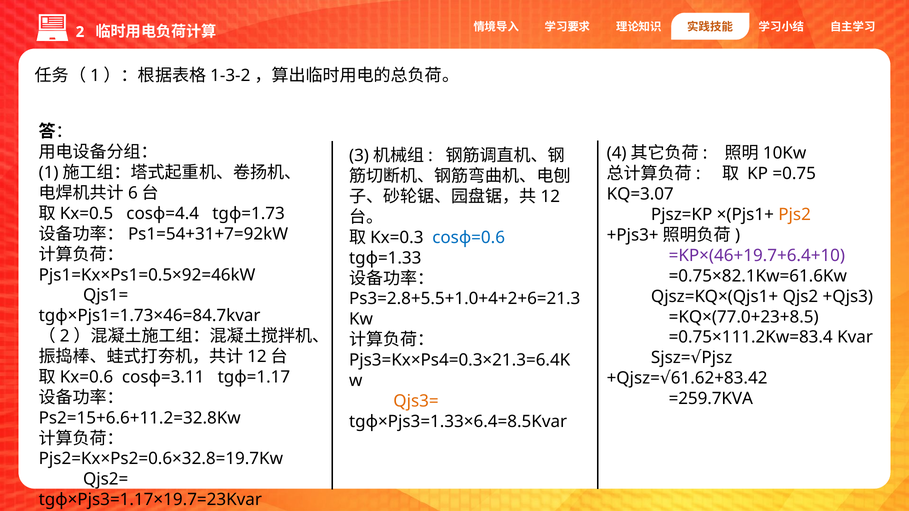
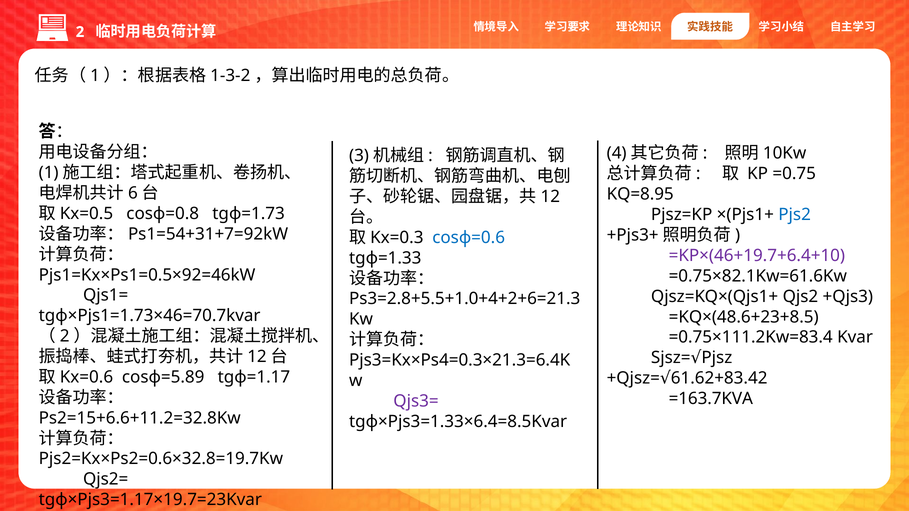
KQ=3.07: KQ=3.07 -> KQ=8.95 (640, 194)
cosφ=4.4: cosφ=4.4 -> cosφ=0.8 (163, 214)
Pjs2 colour: orange -> blue (795, 215)
tgφ×Pjs1=1.73×46=84.7kvar: tgφ×Pjs1=1.73×46=84.7kvar -> tgφ×Pjs1=1.73×46=70.7kvar (150, 316)
=KQ×(77.0+23+8.5: =KQ×(77.0+23+8.5 -> =KQ×(48.6+23+8.5 (744, 317)
cosφ=3.11: cosφ=3.11 -> cosφ=5.89 (163, 377)
=259.7KVA: =259.7KVA -> =163.7KVA (711, 399)
Qjs3= colour: orange -> purple (416, 401)
